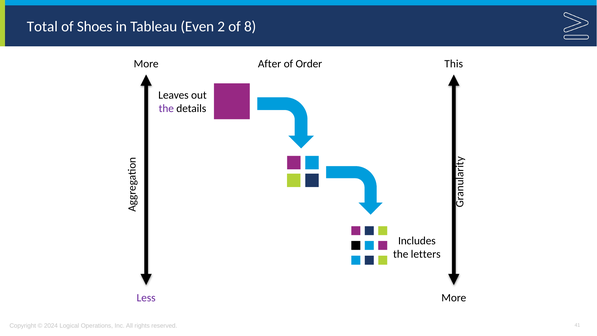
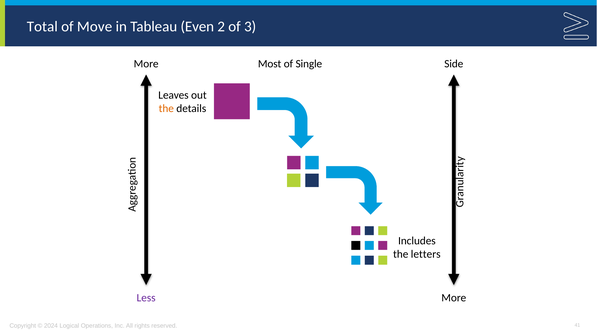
Shoes: Shoes -> Move (95, 27)
8: 8 -> 3 (250, 27)
After: After -> Most (270, 64)
Order: Order -> Single (309, 64)
This: This -> Side (454, 64)
the colour: purple -> orange (166, 109)
